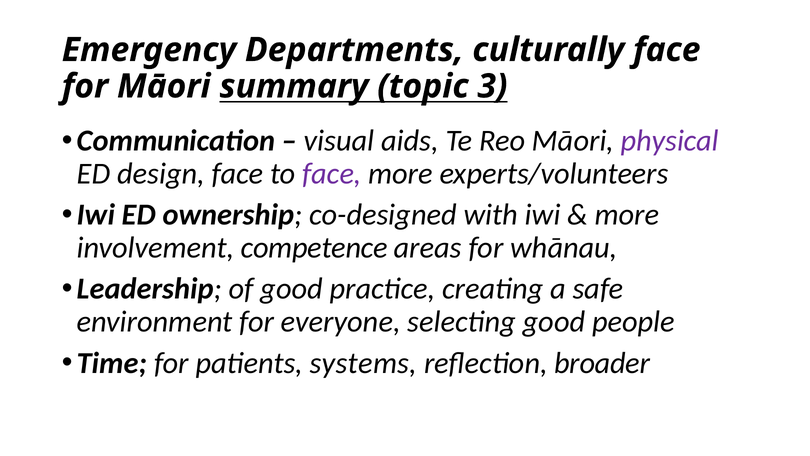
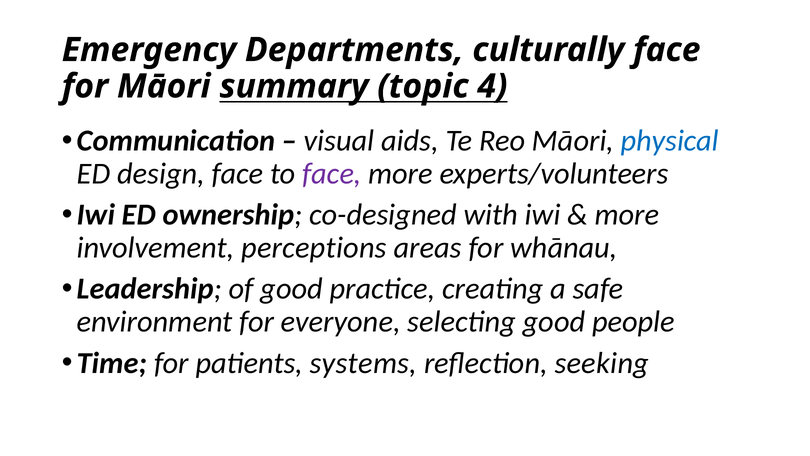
3: 3 -> 4 (492, 86)
physical colour: purple -> blue (670, 141)
competence: competence -> perceptions (314, 247)
broader: broader -> seeking (602, 363)
